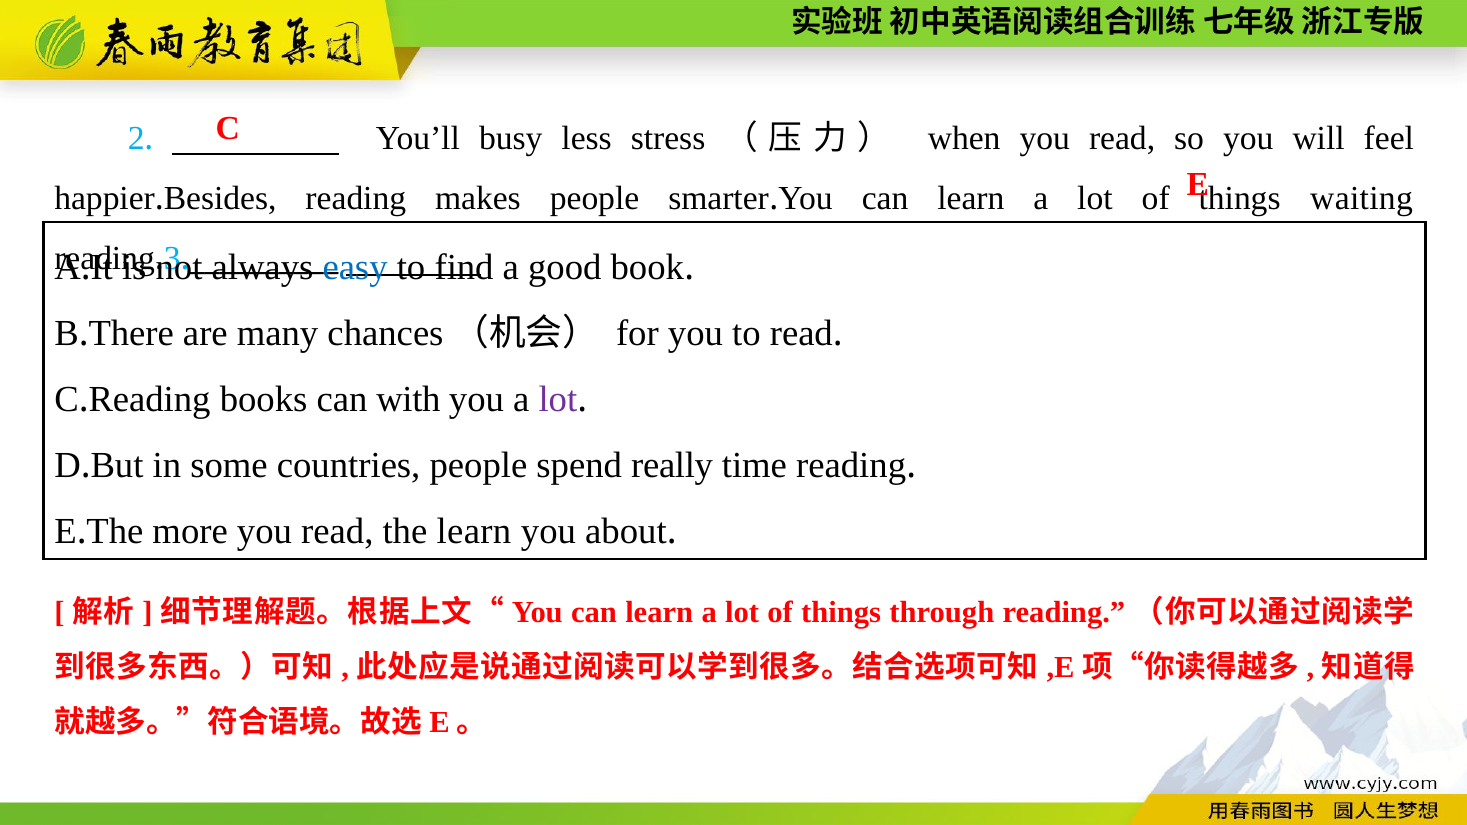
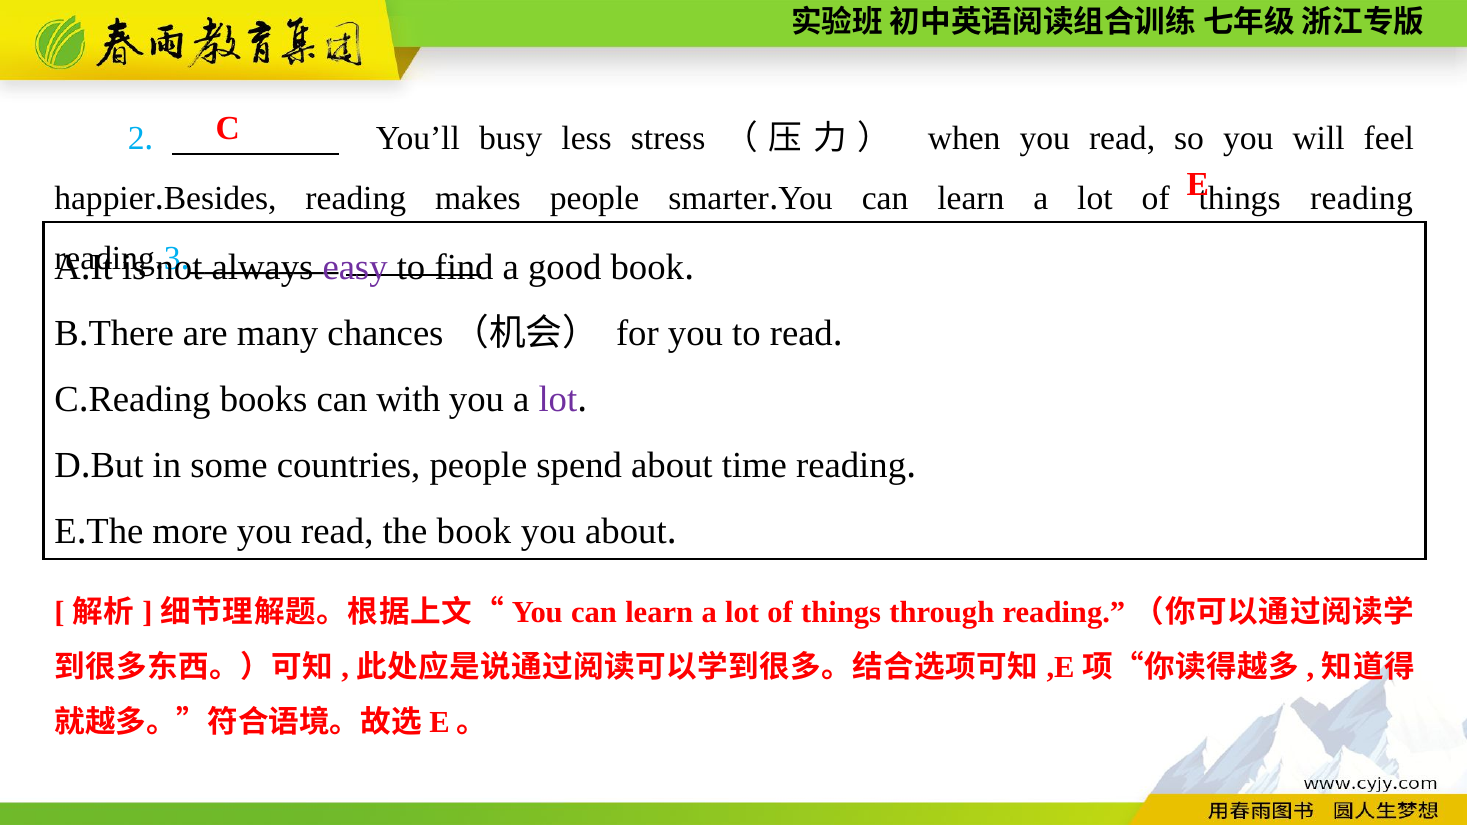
things waiting: waiting -> reading (1362, 198)
easy colour: blue -> purple (355, 268)
spend really: really -> about (672, 466)
the learn: learn -> book (474, 532)
